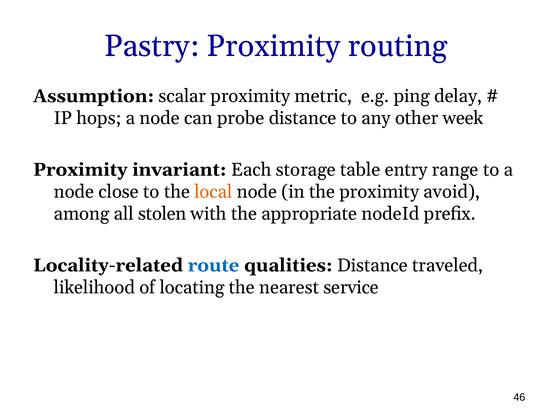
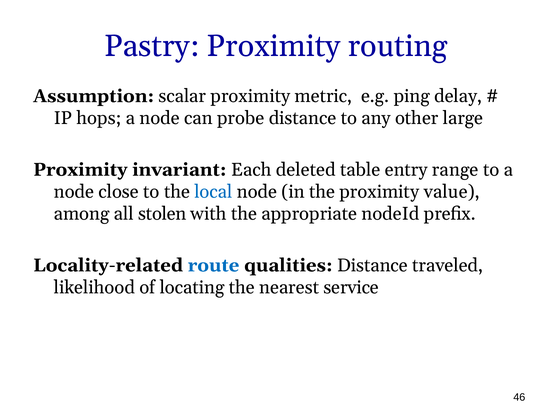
week: week -> large (463, 118)
storage: storage -> deleted (306, 170)
local colour: orange -> blue (213, 192)
avoid: avoid -> value (452, 192)
